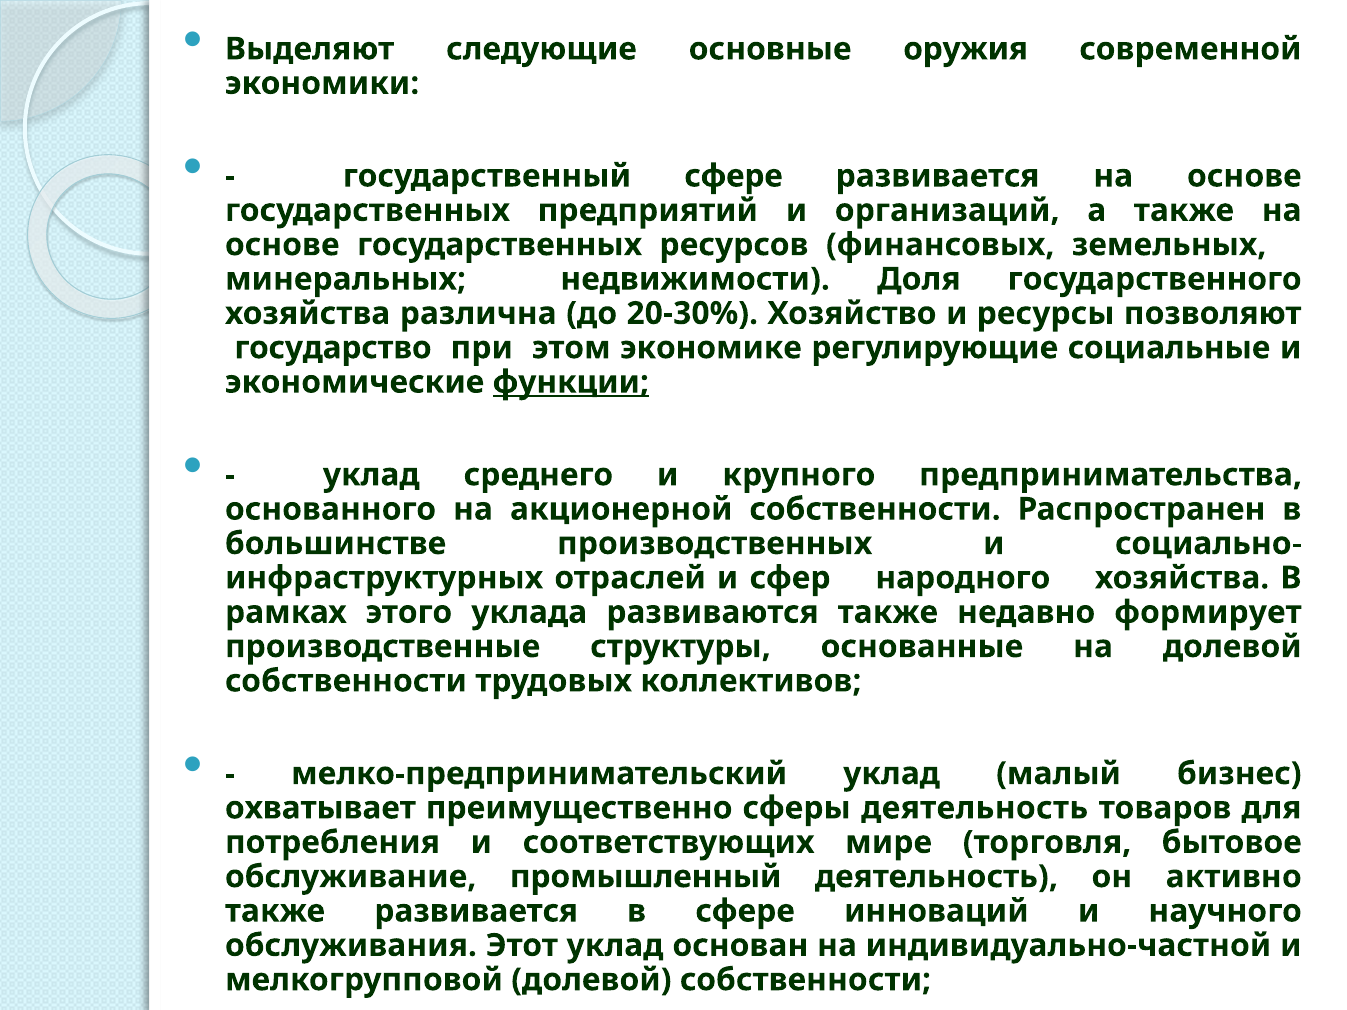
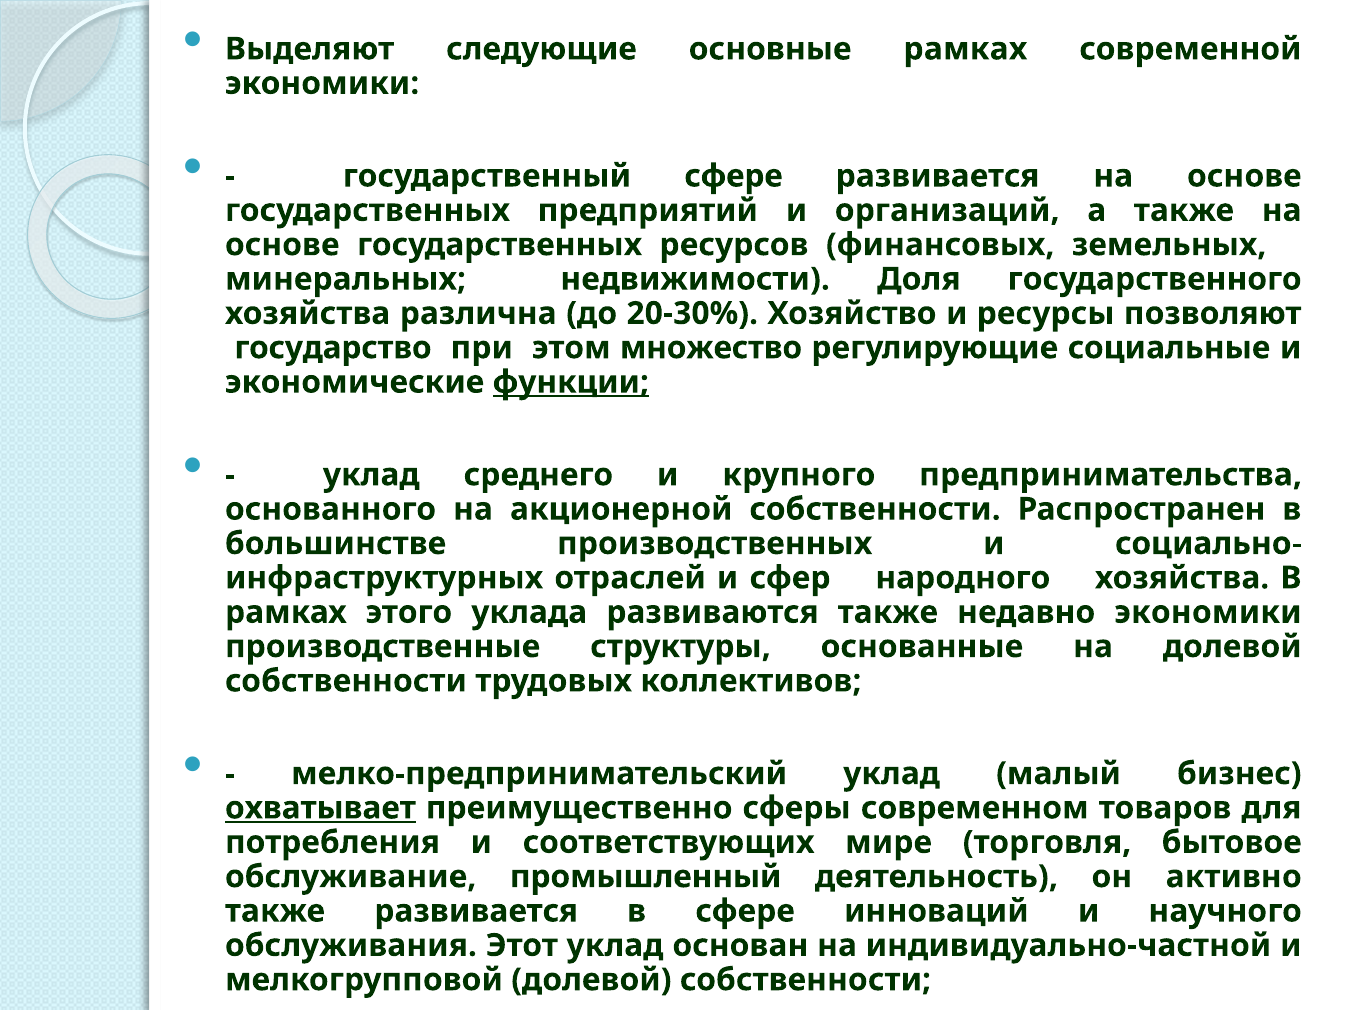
основные оружия: оружия -> рамках (965, 49)
экономике: экономике -> множество (711, 348)
недавно формирует: формирует -> экономики (1208, 612)
охватывает underline: none -> present (320, 808)
сферы деятельность: деятельность -> современном (975, 808)
